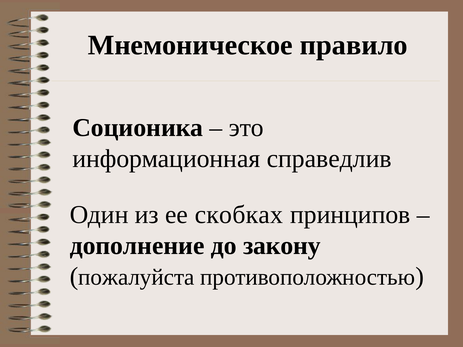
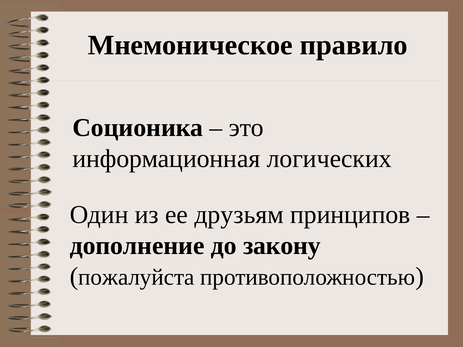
справедлив: справедлив -> логических (329, 159)
скобках: скобках -> друзьям (239, 215)
